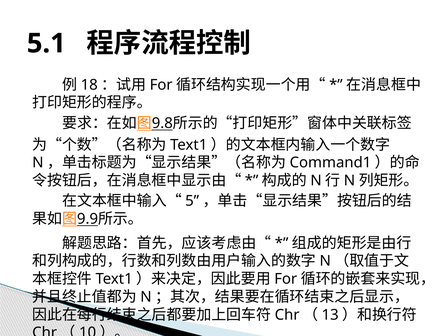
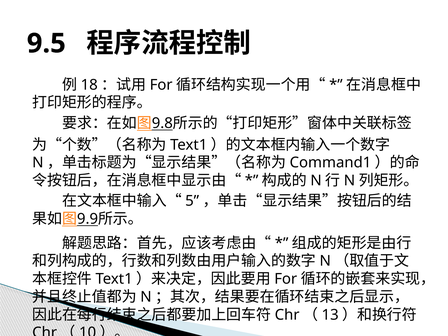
5.1: 5.1 -> 9.5 (46, 43)
